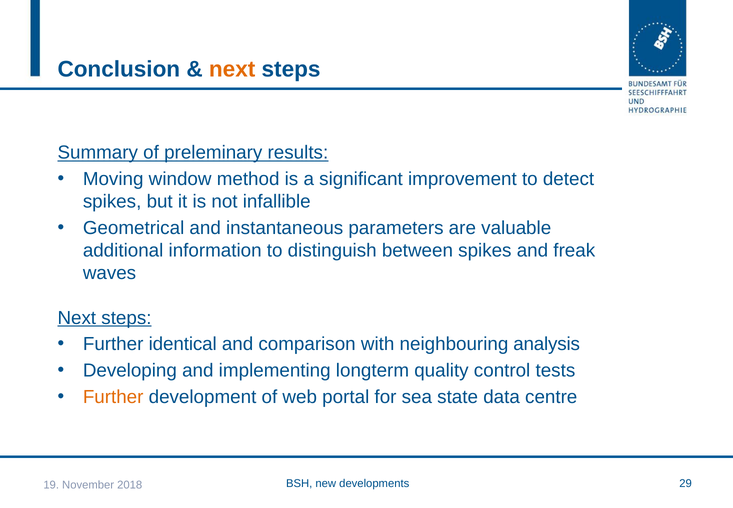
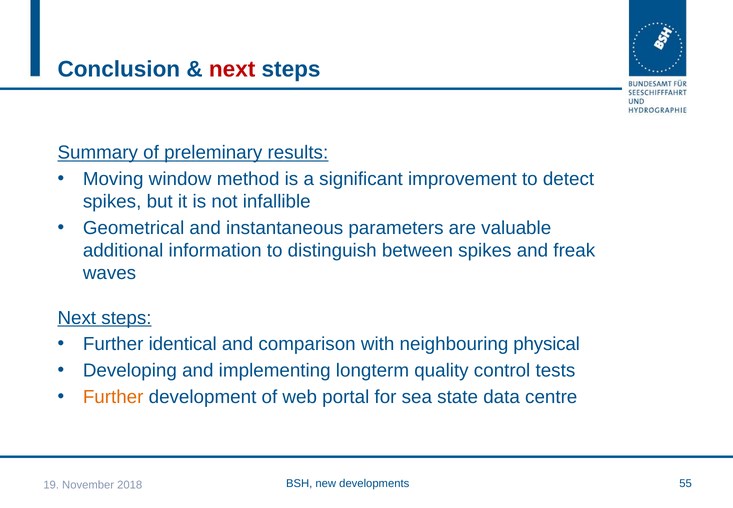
next colour: orange -> red (232, 69)
analysis: analysis -> physical (547, 344)
29: 29 -> 55 (686, 483)
